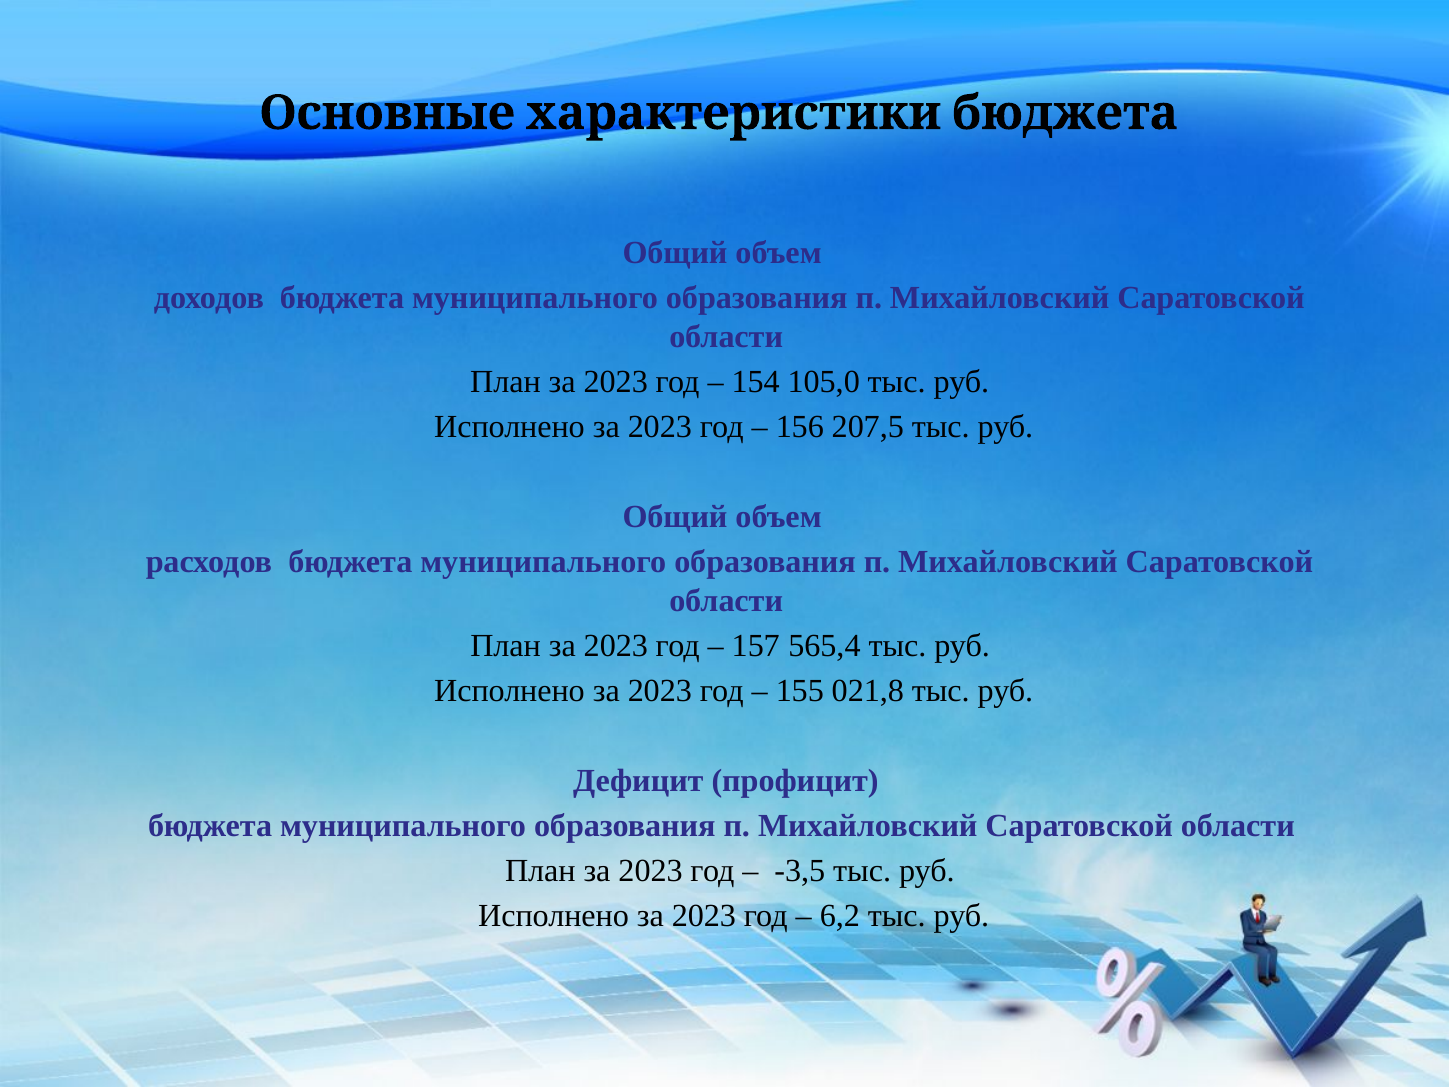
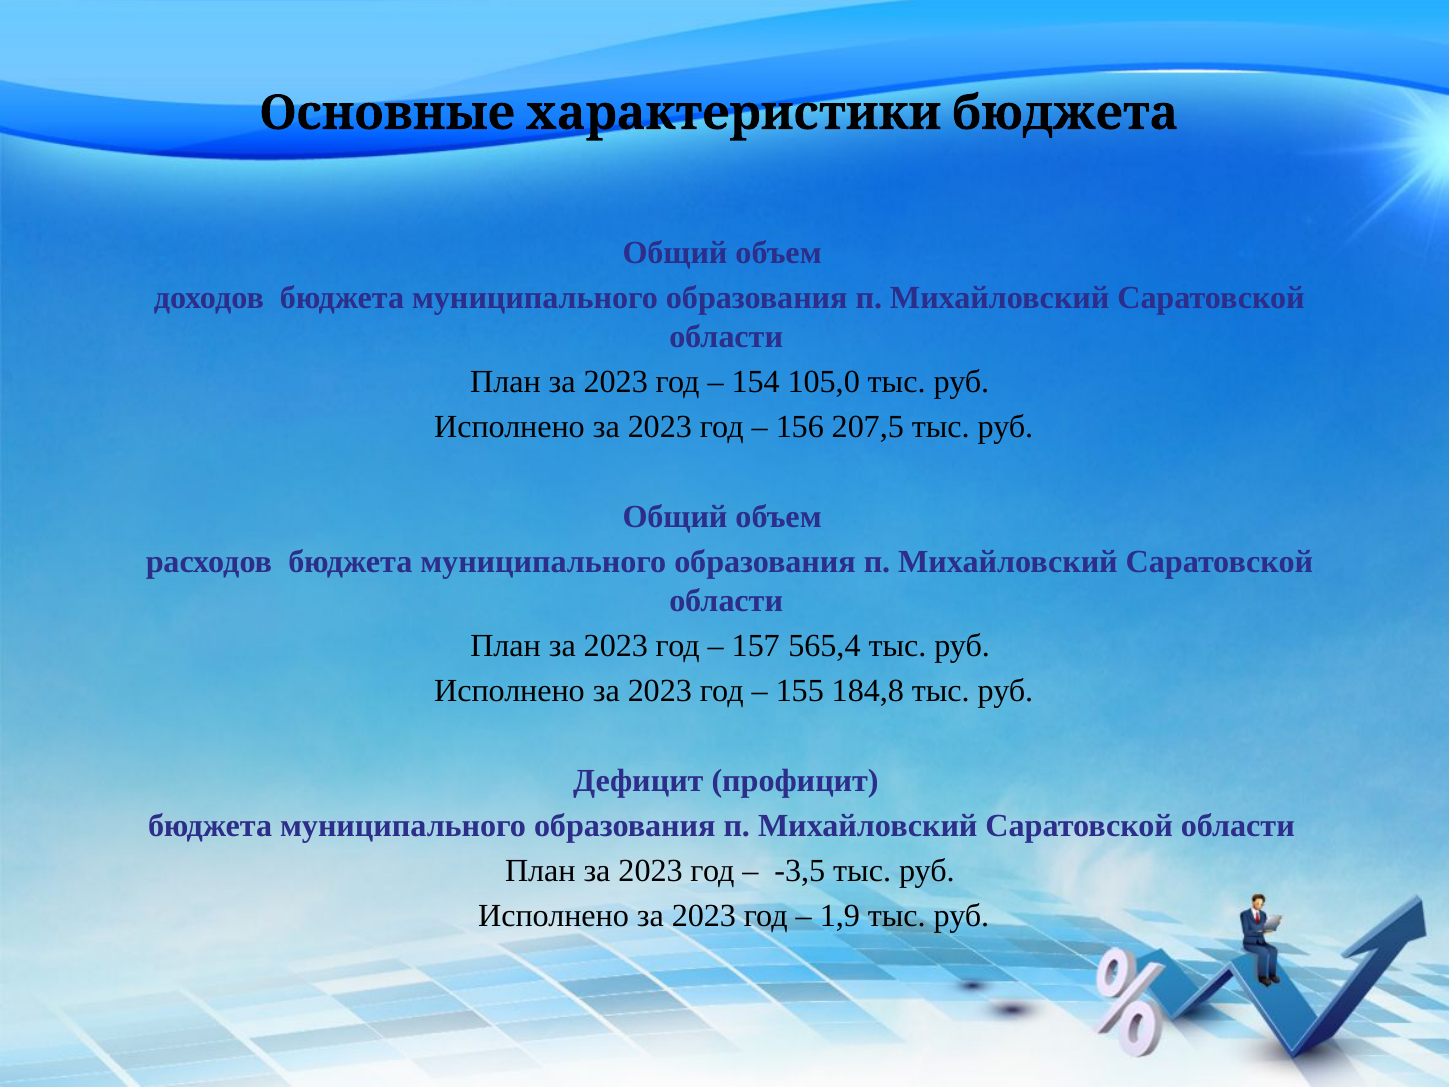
021,8: 021,8 -> 184,8 (868, 690)
6,2: 6,2 -> 1,9 (840, 916)
